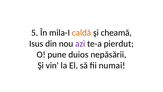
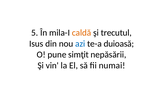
cheamă: cheamă -> trecutul (116, 33)
azi colour: purple -> blue (80, 43)
pierdut: pierdut -> duioasă (119, 43)
duios: duios -> simţit (79, 54)
